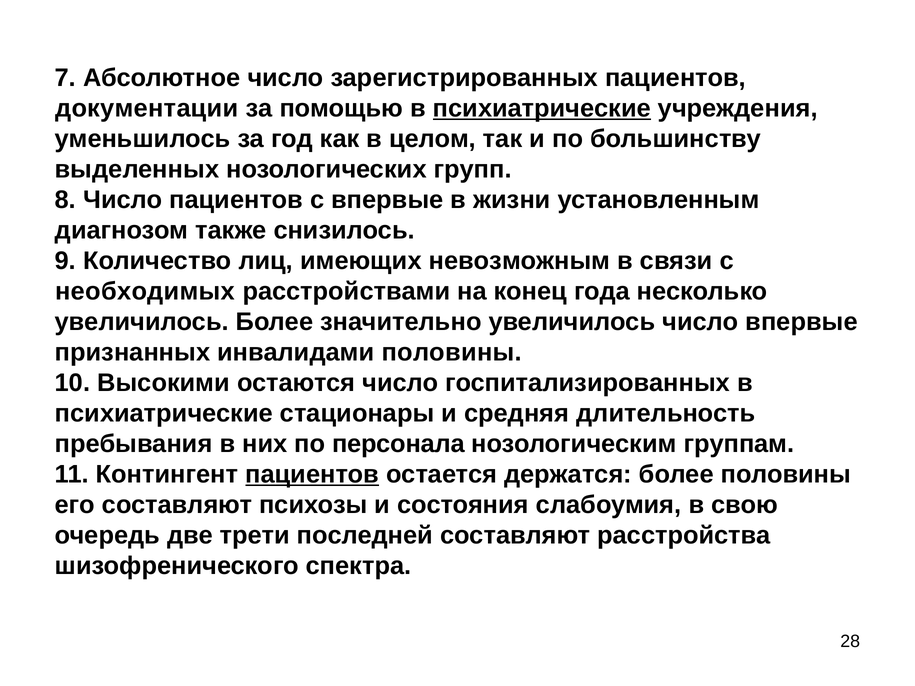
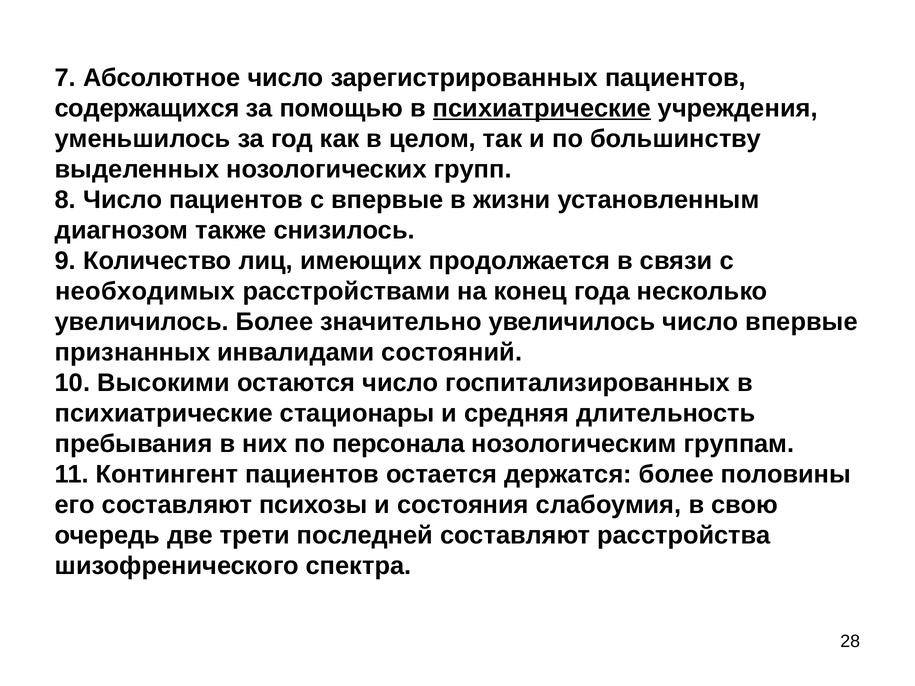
документации: документации -> содержащихся (147, 109)
невозможным: невозможным -> продолжается (519, 261)
инвалидами половины: половины -> состояний (452, 353)
пациентов underline: present -> none (312, 475)
